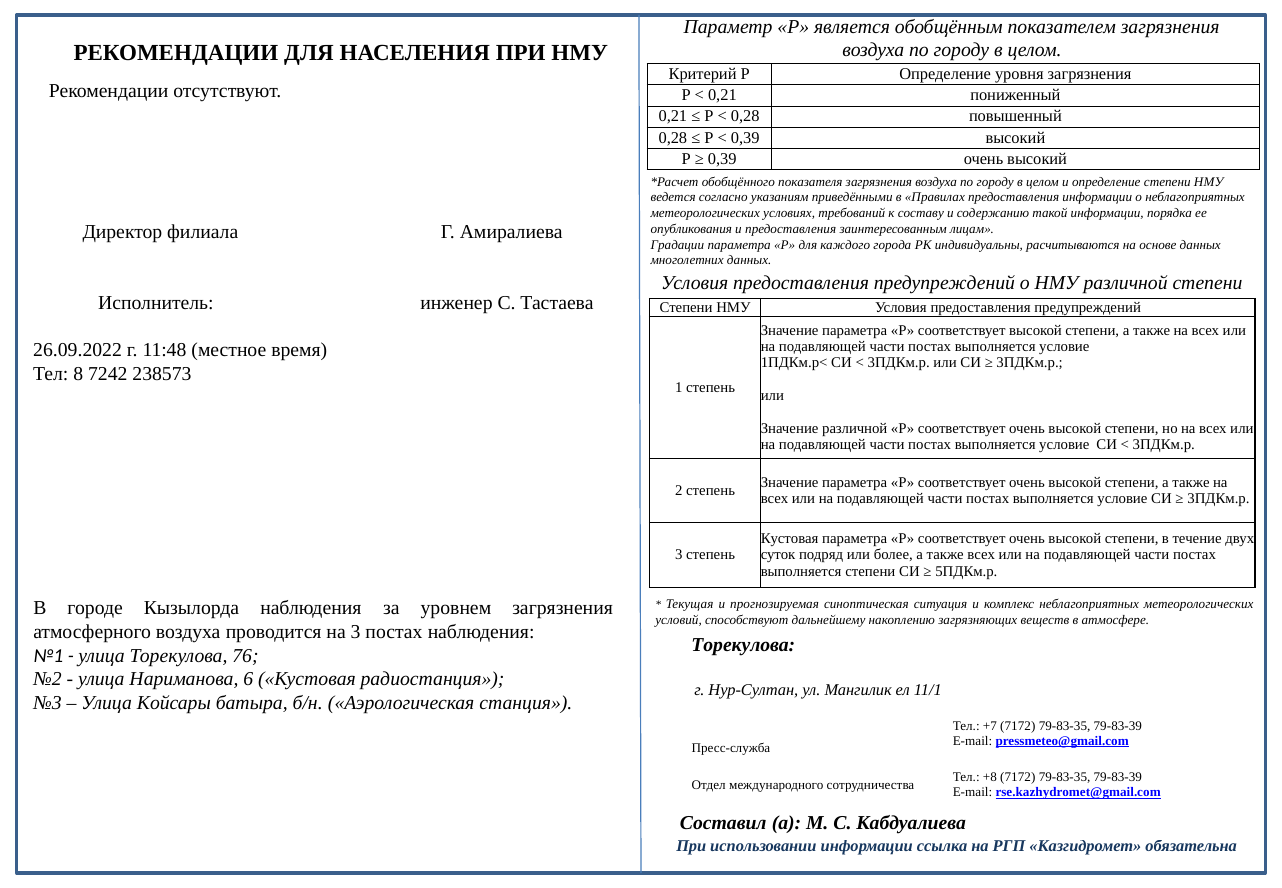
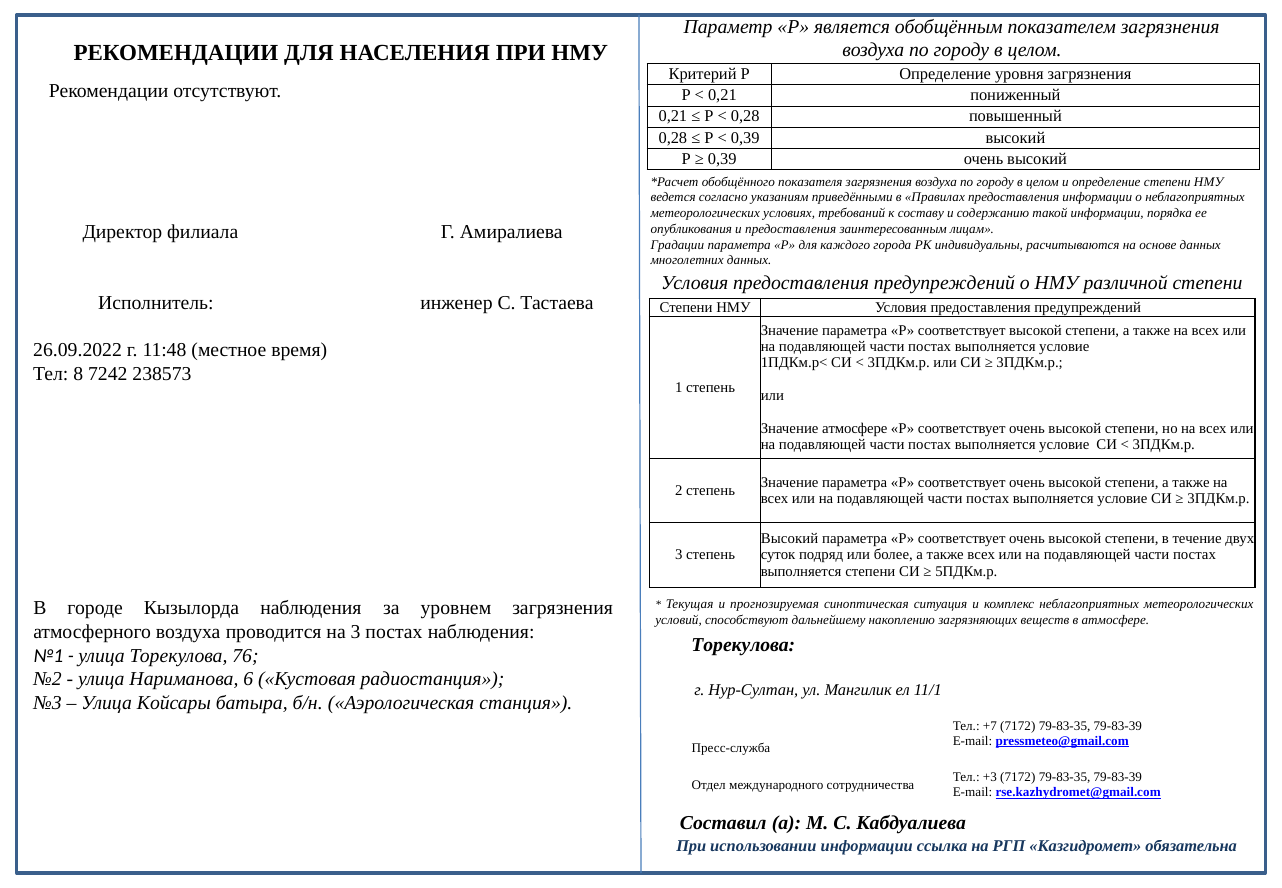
Значение различной: различной -> атмосфере (855, 428)
Кустовая: Кустовая -> Высокий (790, 538)
+8: +8 -> +3 (990, 777)
